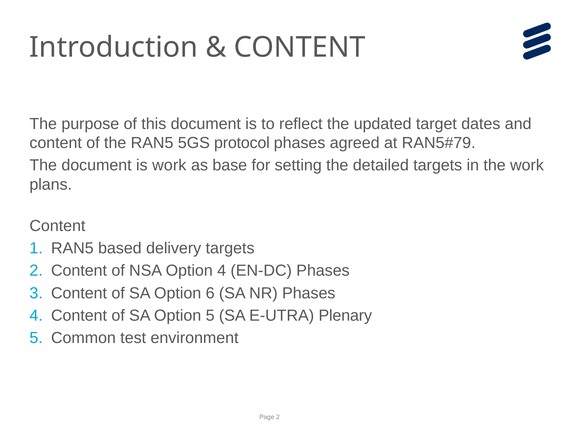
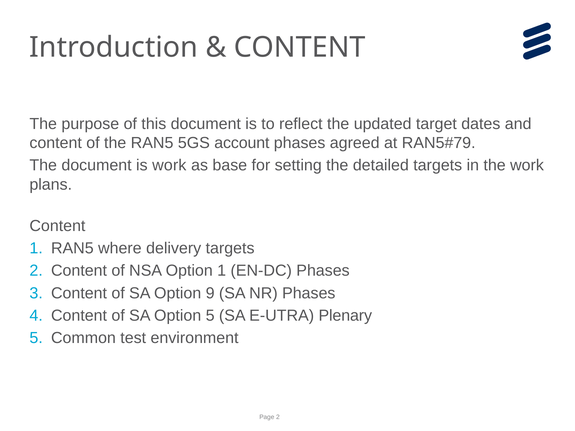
protocol: protocol -> account (242, 143)
based: based -> where (120, 249)
Option 4: 4 -> 1 (222, 271)
6: 6 -> 9 (210, 293)
